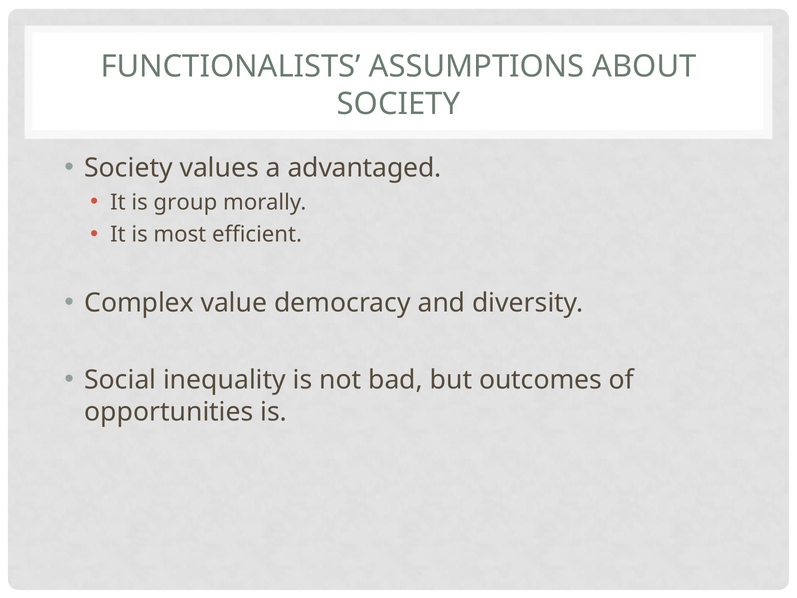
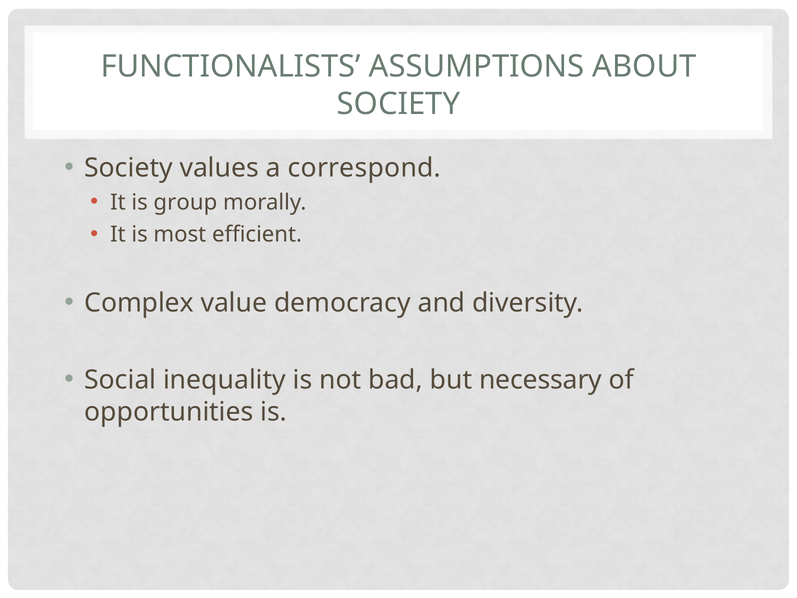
advantaged: advantaged -> correspond (364, 168)
outcomes: outcomes -> necessary (541, 380)
